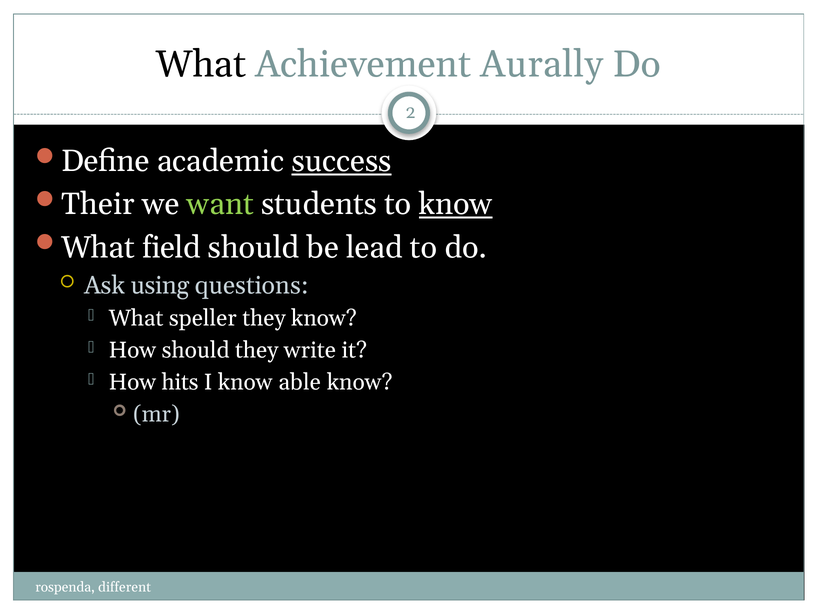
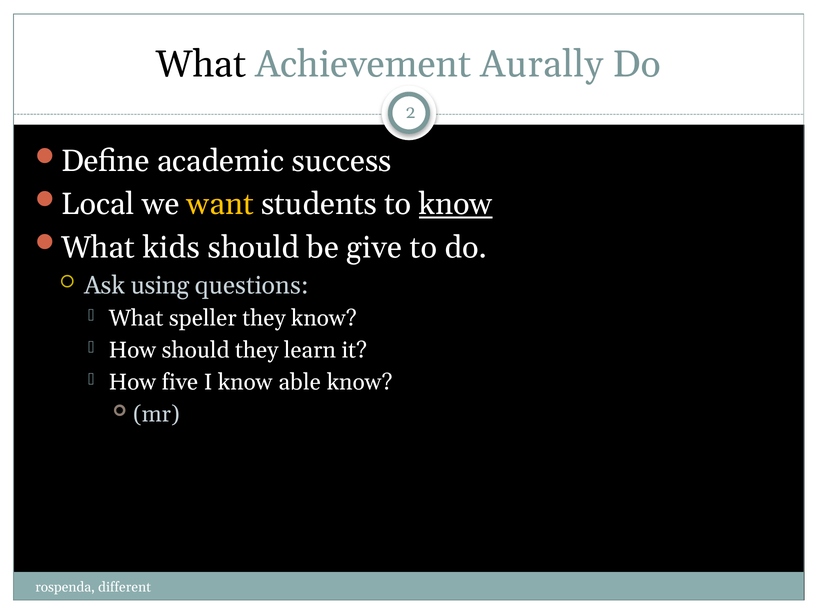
success underline: present -> none (342, 161)
Their: Their -> Local (98, 204)
want colour: light green -> yellow (220, 204)
field: field -> kids (171, 247)
lead: lead -> give (374, 247)
write: write -> learn (310, 350)
hits: hits -> five (180, 382)
